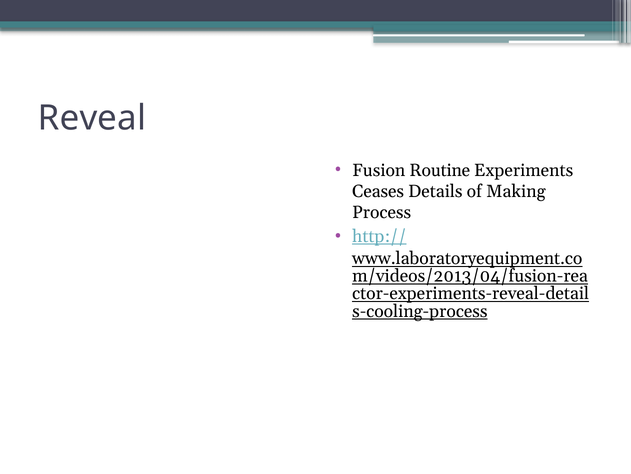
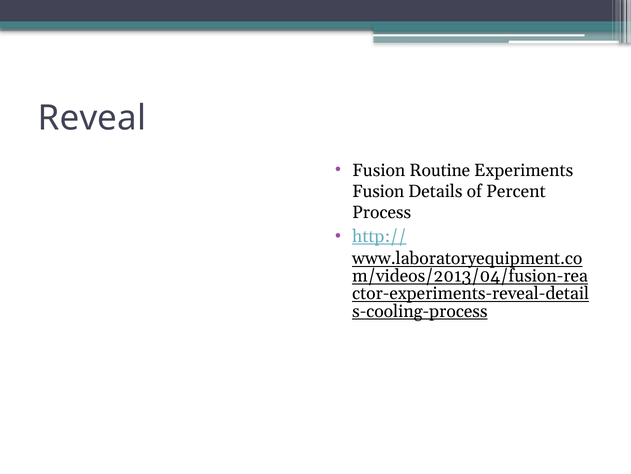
Ceases: Ceases -> Fusion (378, 191)
Making: Making -> Percent (516, 191)
